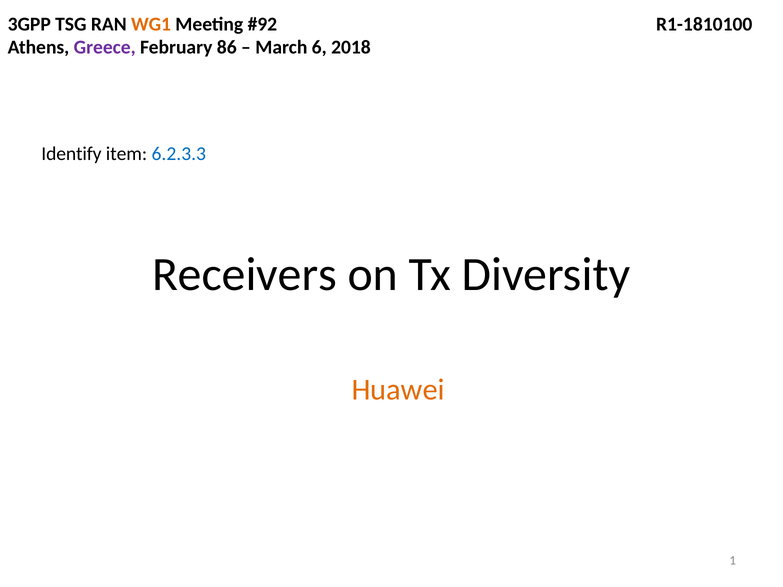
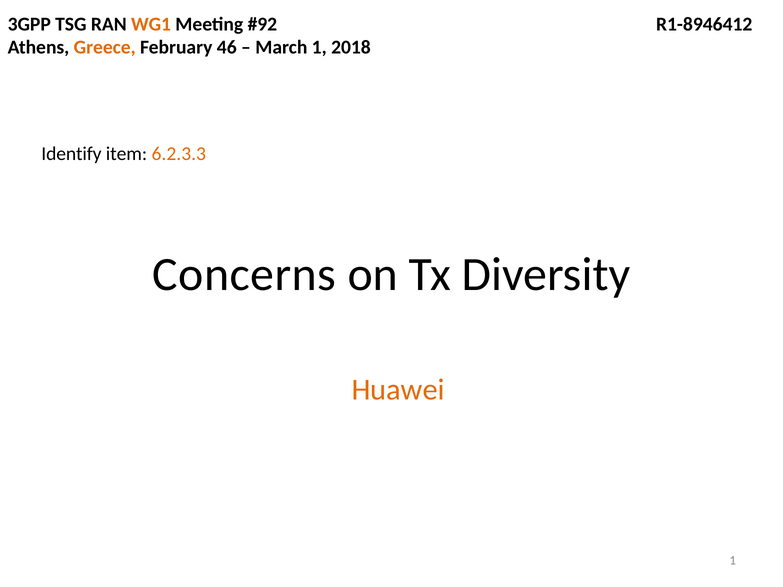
R1-1810100: R1-1810100 -> R1-8946412 (704, 24)
Greece colour: purple -> orange (105, 48)
86: 86 -> 46 (227, 48)
March 6: 6 -> 1 (319, 48)
6.2.3.3 colour: blue -> orange (179, 154)
Receivers: Receivers -> Concerns (244, 275)
